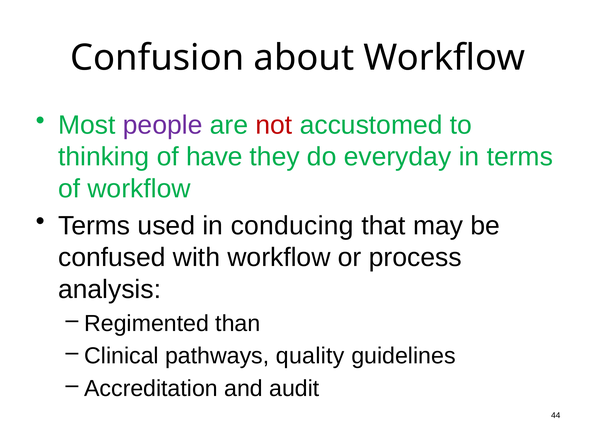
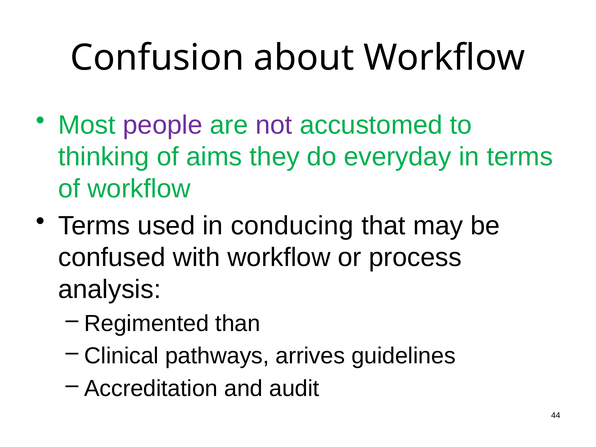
not colour: red -> purple (274, 125)
have: have -> aims (214, 157)
quality: quality -> arrives (310, 356)
